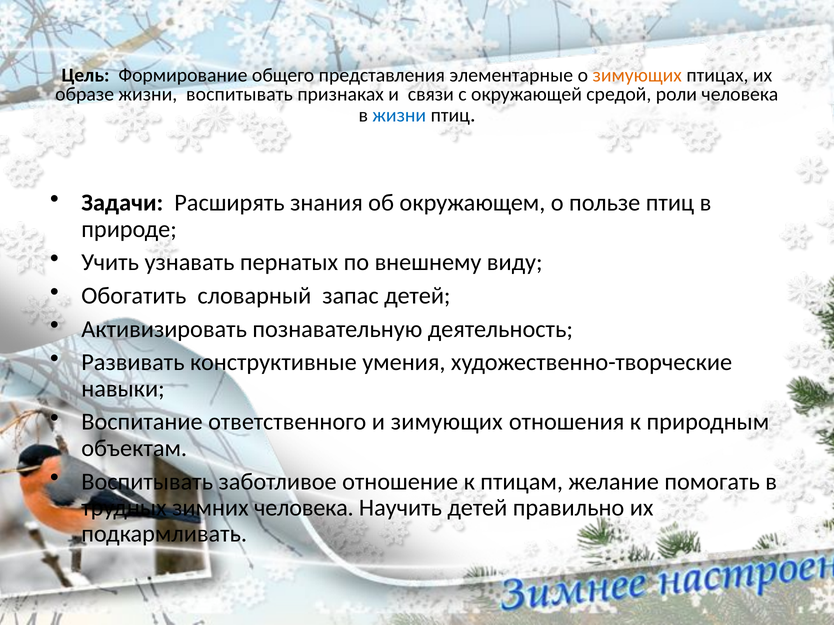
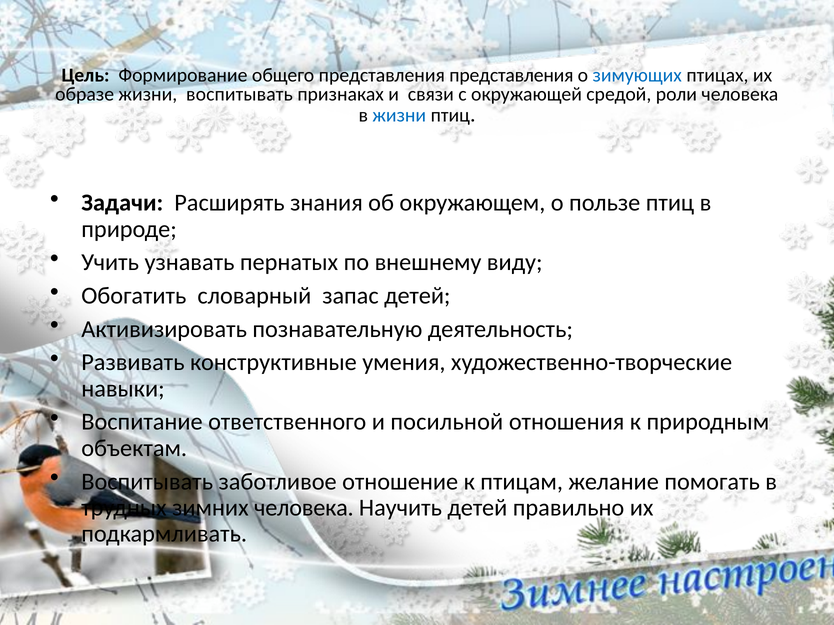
представления элементарные: элементарные -> представления (511, 75)
зимующих colour: orange -> blue (637, 75)
и зимующих: зимующих -> посильной (447, 422)
